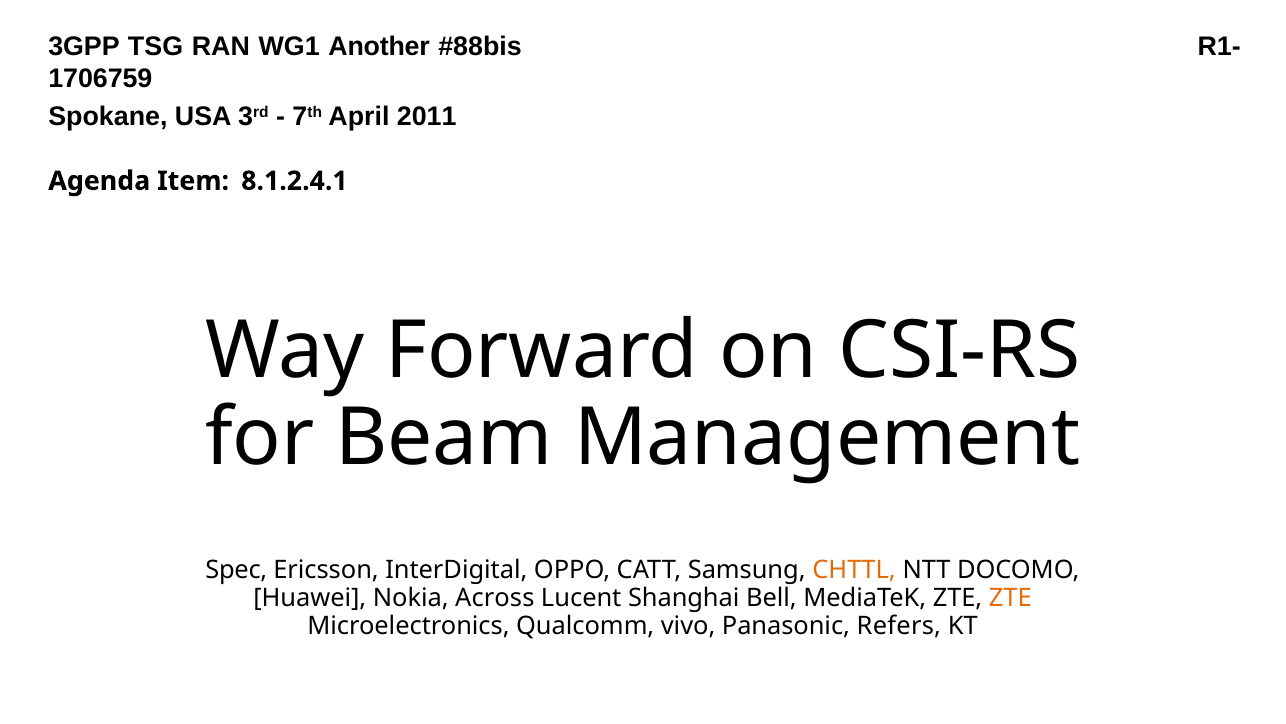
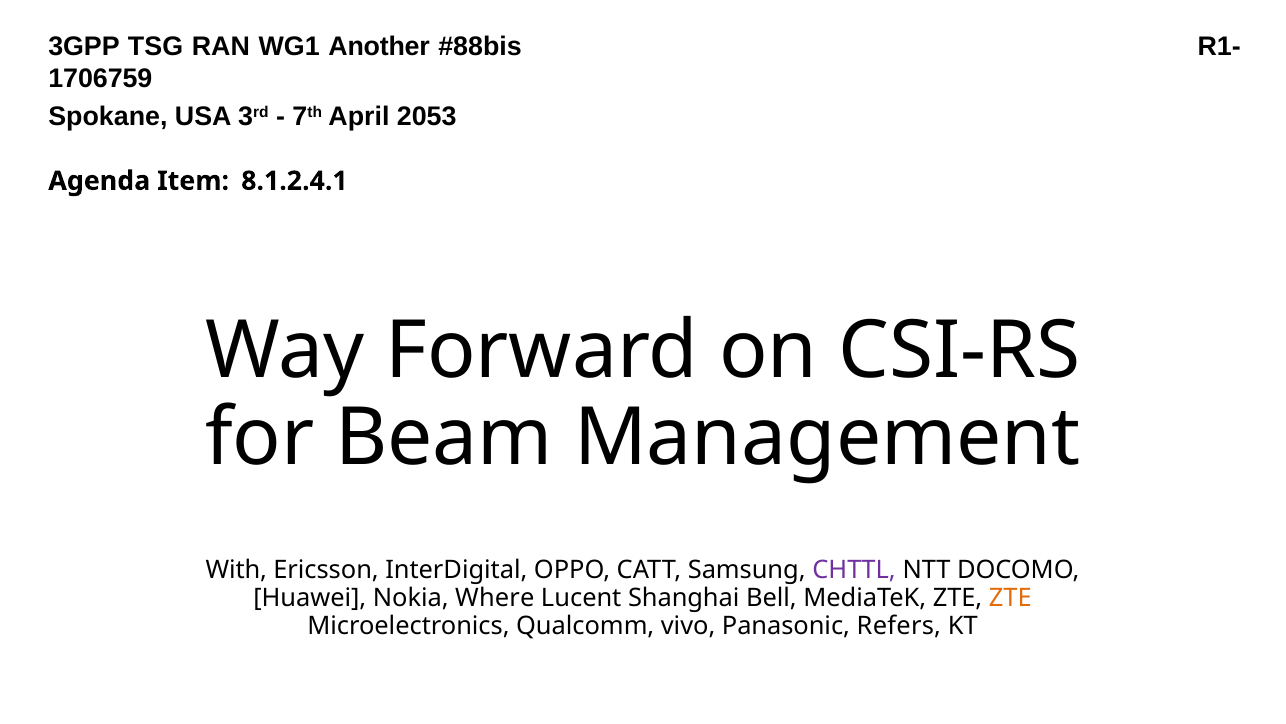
2011: 2011 -> 2053 (427, 116)
Spec: Spec -> With (236, 570)
CHTTL colour: orange -> purple (854, 570)
Across: Across -> Where (495, 598)
